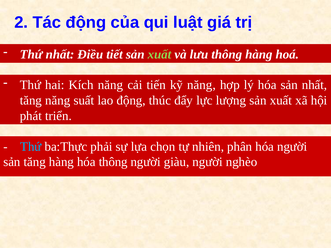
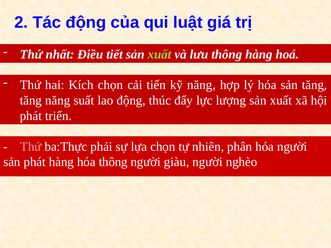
Kích năng: năng -> chọn (110, 85)
sản nhất: nhất -> tăng (315, 85)
Thứ colour: light blue -> pink (31, 147)
sản tăng: tăng -> phát (35, 162)
